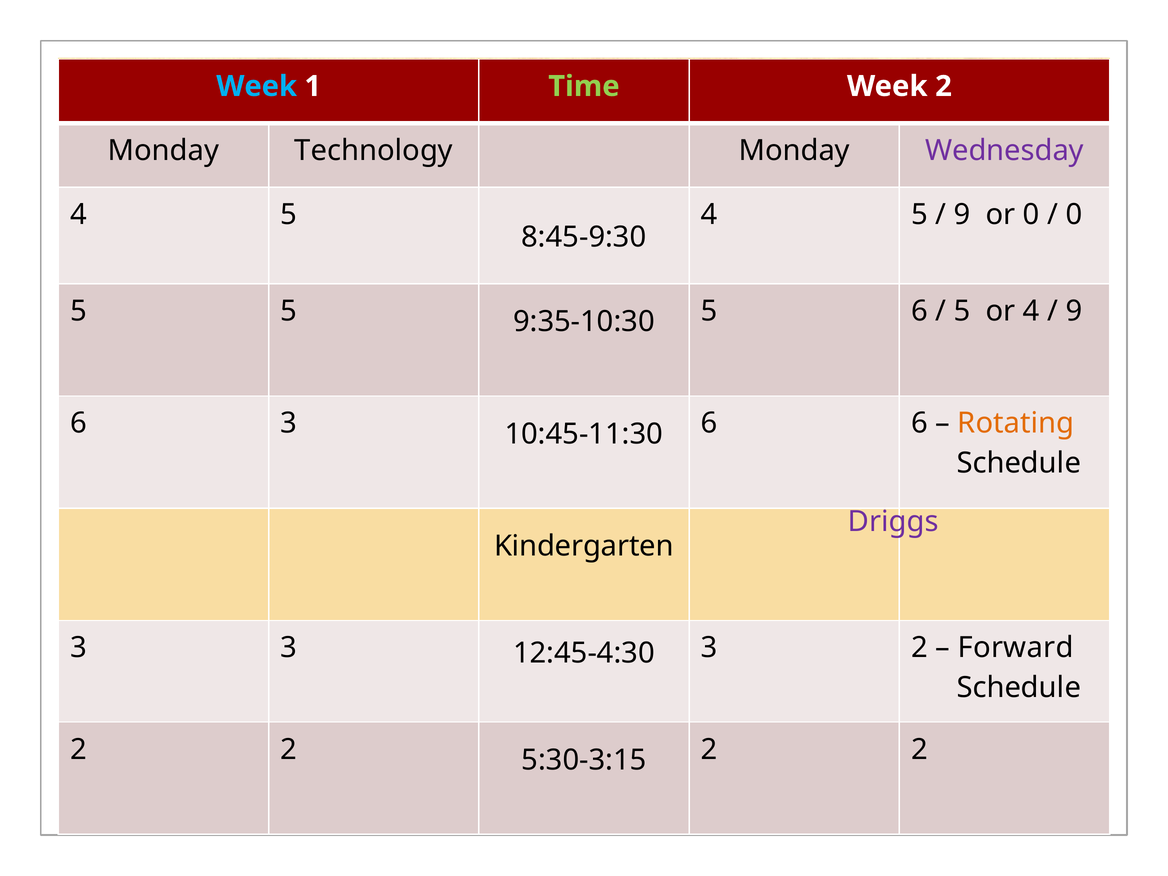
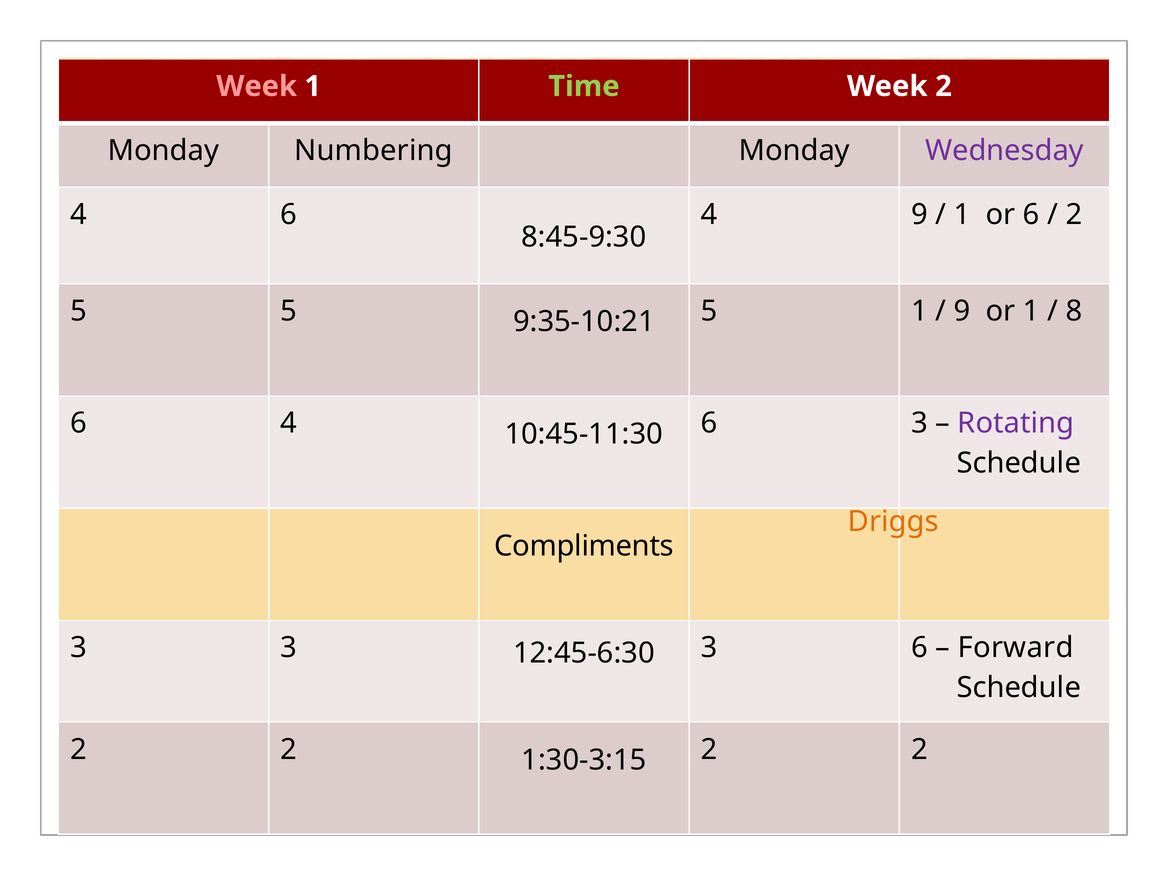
Week colour: light blue -> pink (257, 86)
Technology: Technology -> Numbering (374, 150)
5: 5 -> 6 (289, 215)
5: 5 -> 9 (919, 215)
9: 9 -> 1 (962, 215)
or 0: 0 -> 6 (1031, 215)
0: 0 -> 2 (1074, 215)
9:35-10:30: 9:35-10:30 -> 9:35-10:21 (584, 322)
5 6: 6 -> 1 (919, 311)
5: 5 -> 9 (962, 311)
or 4: 4 -> 1 (1031, 311)
9: 9 -> 8 (1074, 311)
6 3: 3 -> 4 (289, 423)
6 6: 6 -> 3 (919, 423)
Rotating colour: orange -> purple (1016, 423)
Driggs colour: purple -> orange (893, 522)
Kindergarten: Kindergarten -> Compliments (584, 546)
12:45-4:30: 12:45-4:30 -> 12:45-6:30 (584, 653)
3 2: 2 -> 6 (919, 648)
5:30-3:15: 5:30-3:15 -> 1:30-3:15 (584, 760)
